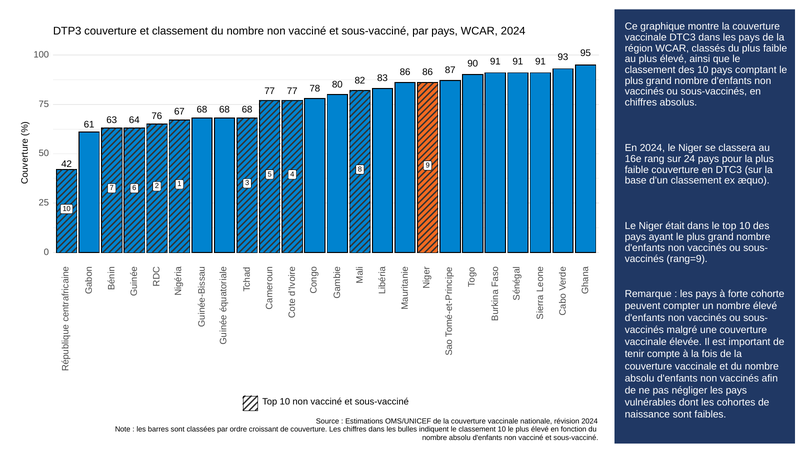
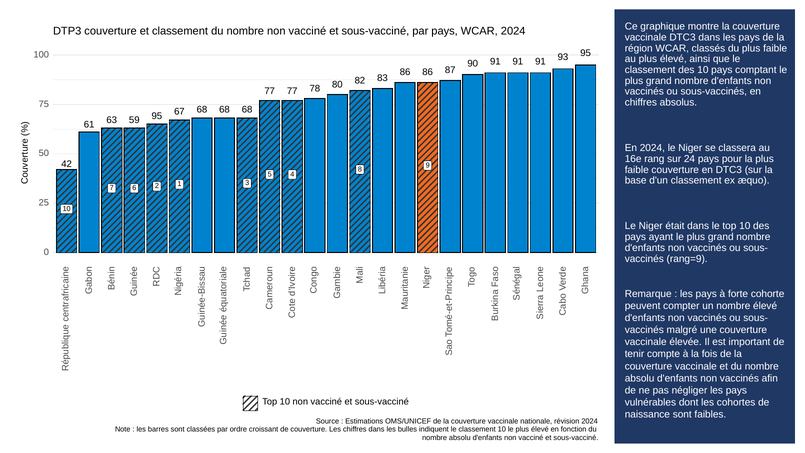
63 76: 76 -> 95 (157, 116)
64: 64 -> 59 (134, 120)
